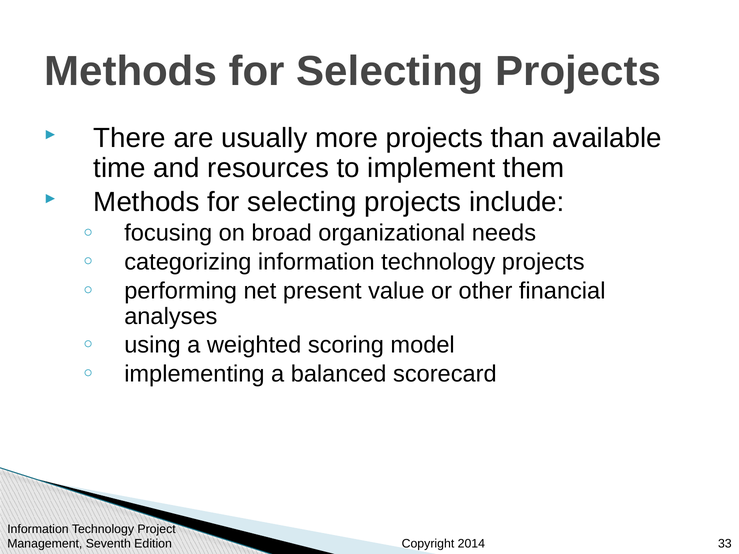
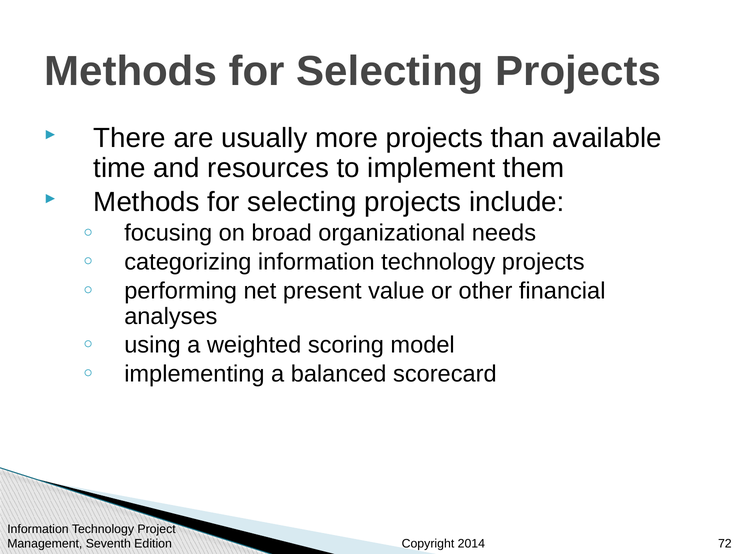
33: 33 -> 72 (725, 544)
